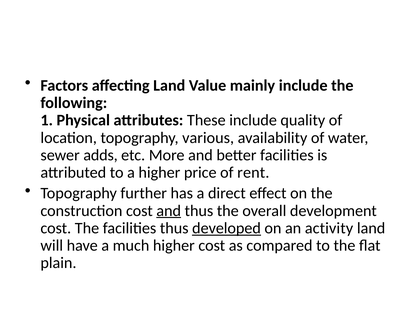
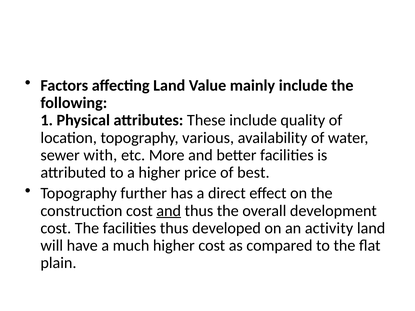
adds: adds -> with (100, 155)
rent: rent -> best (253, 173)
developed underline: present -> none (227, 228)
